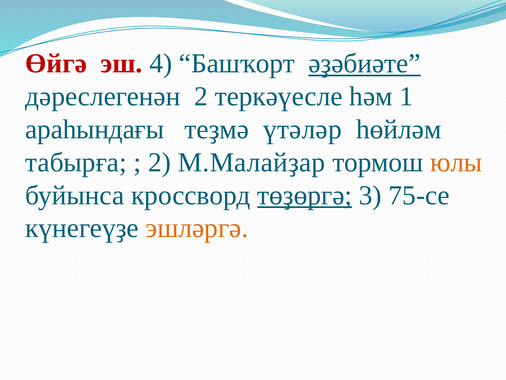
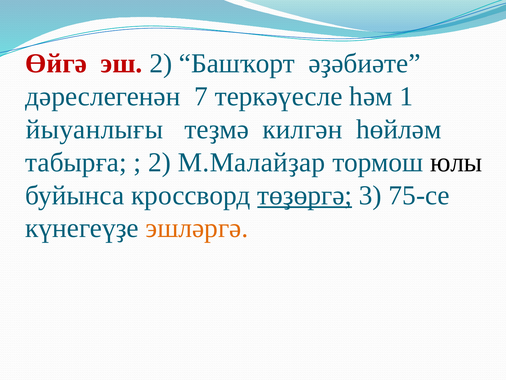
эш 4: 4 -> 2 (161, 64)
әҙәбиәте underline: present -> none (365, 64)
дәреслегенән 2: 2 -> 7 (201, 96)
араһындағы: араһындағы -> йыуанлығы (94, 129)
үтәләр: үтәләр -> килгән (303, 129)
юлы colour: orange -> black (456, 162)
